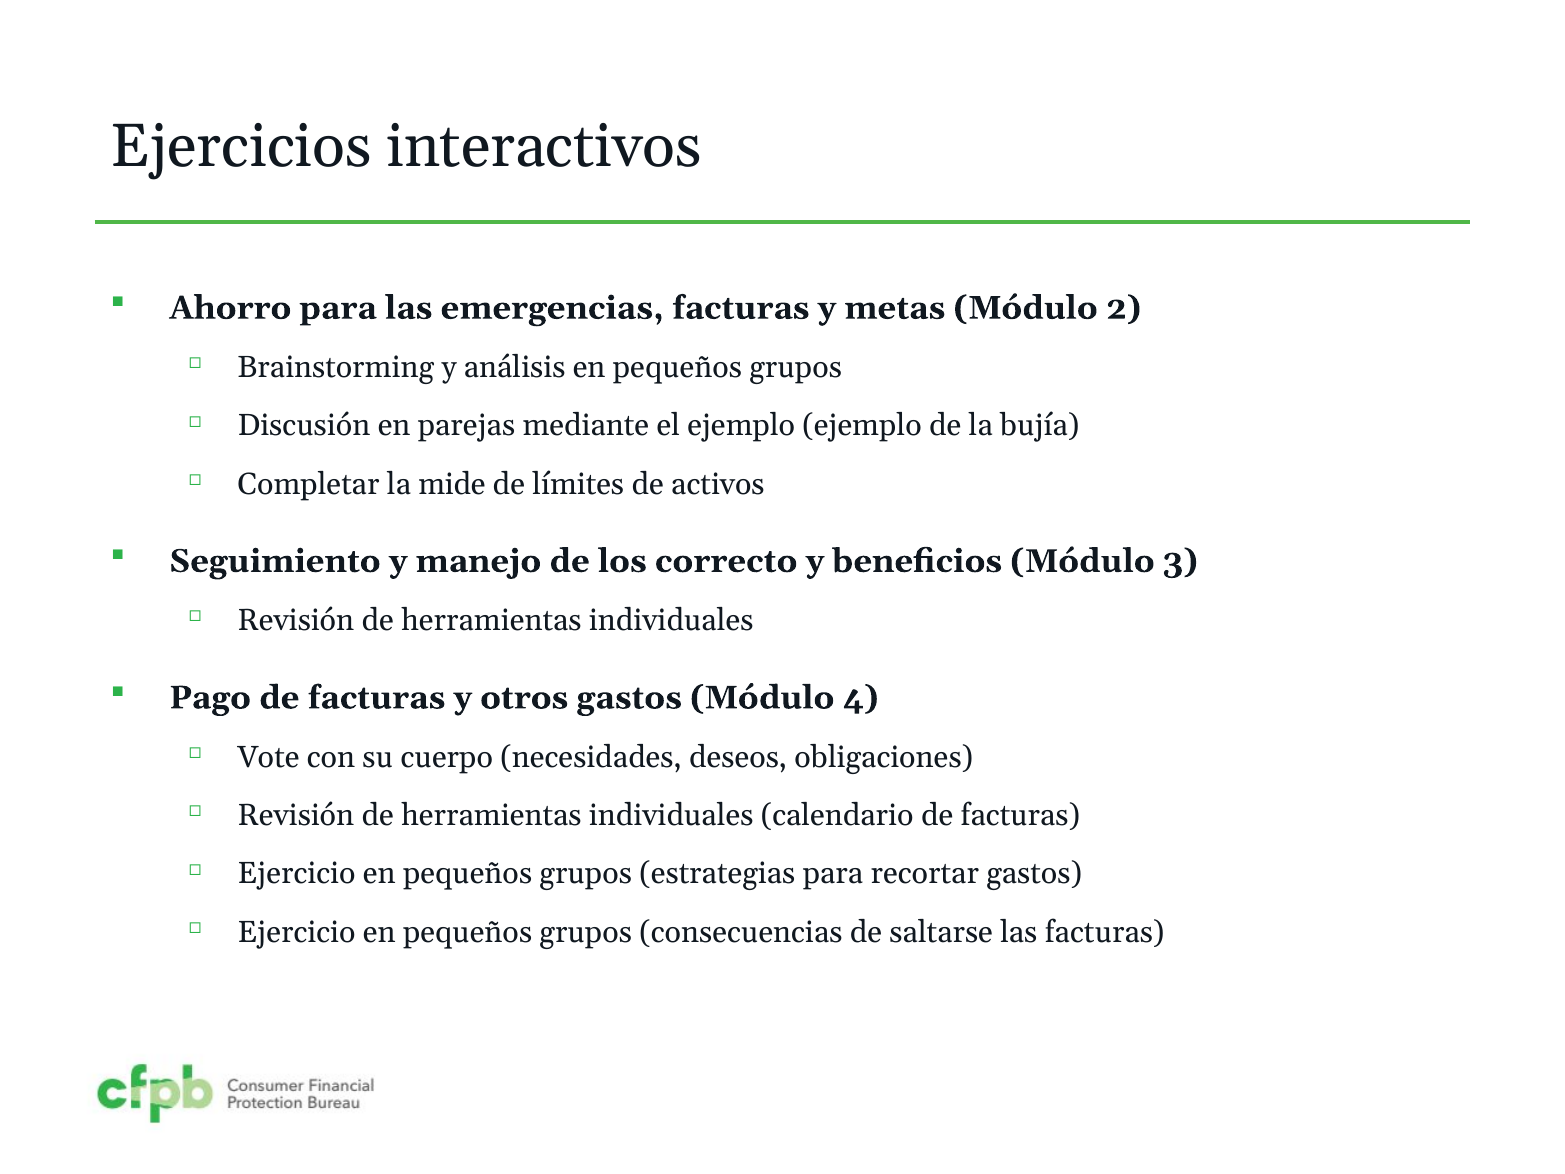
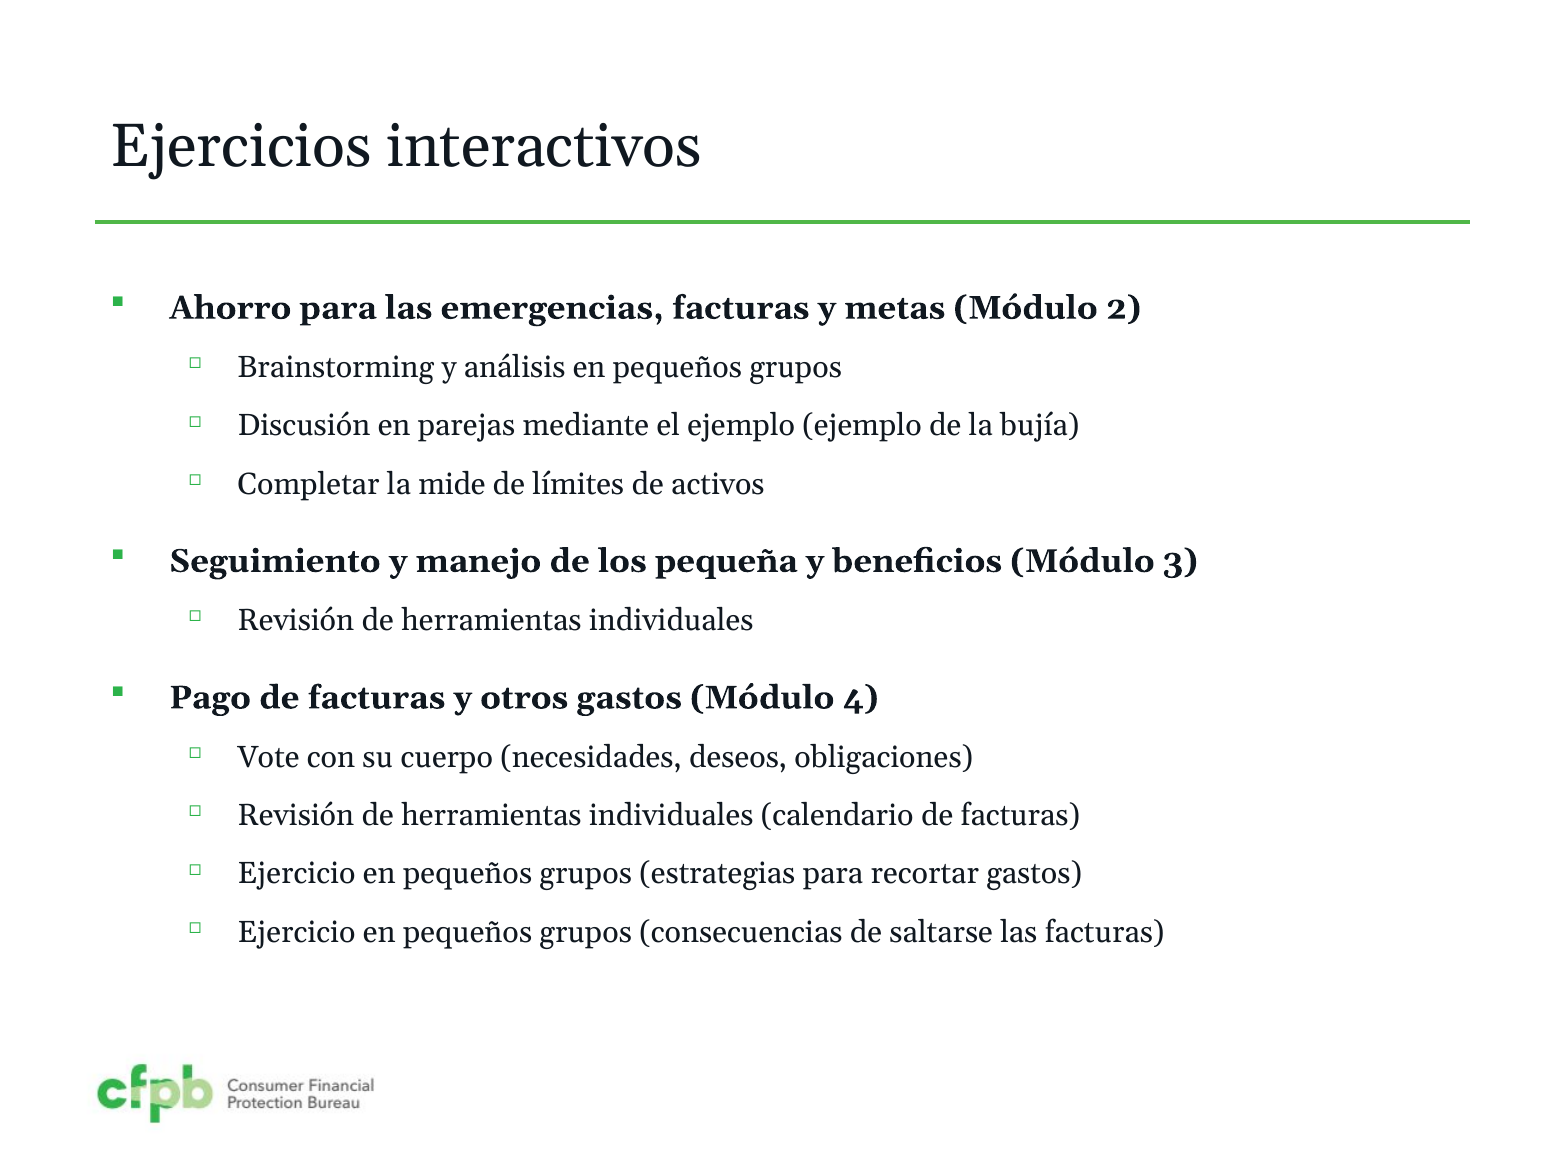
correcto: correcto -> pequeña (726, 561)
